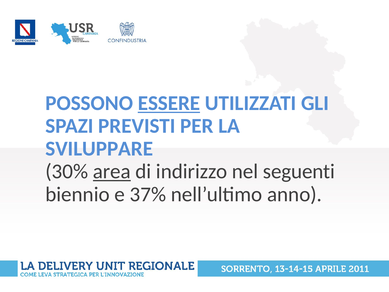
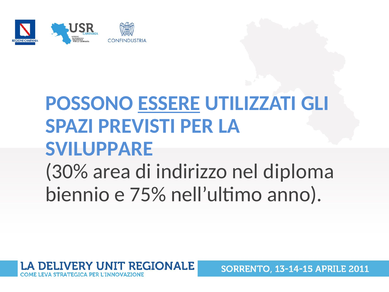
area underline: present -> none (112, 171)
seguenti: seguenti -> diploma (299, 171)
37%: 37% -> 75% (148, 194)
